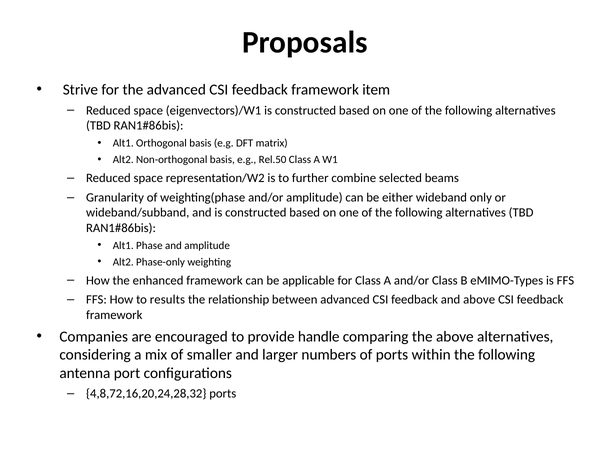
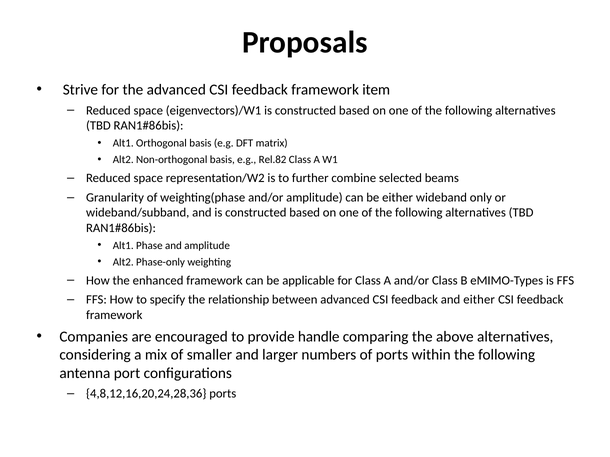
Rel.50: Rel.50 -> Rel.82 (273, 160)
results: results -> specify (167, 300)
and above: above -> either (479, 300)
4,8,72,16,20,24,28,32: 4,8,72,16,20,24,28,32 -> 4,8,12,16,20,24,28,36 (146, 394)
